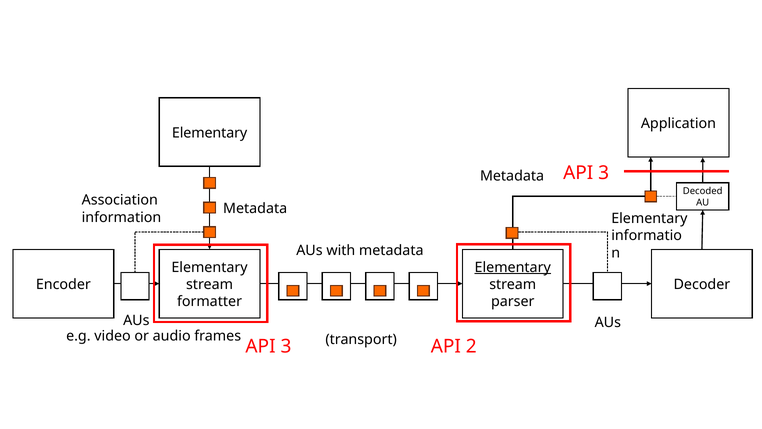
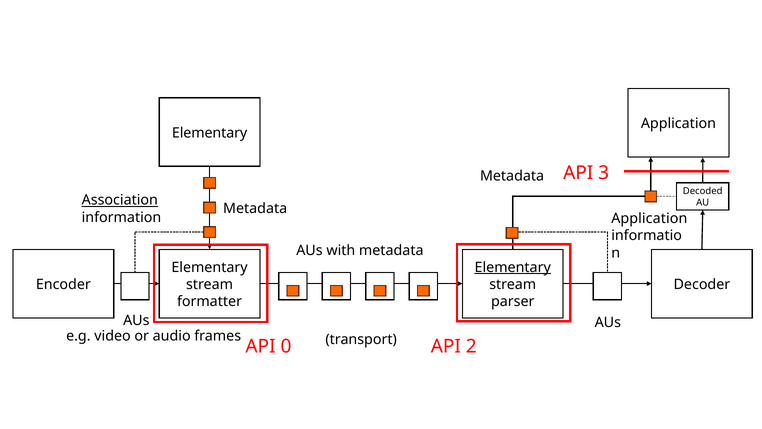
Association underline: none -> present (120, 200)
Elementary: Elementary -> Application (649, 218)
3: 3 -> 0 (286, 346)
